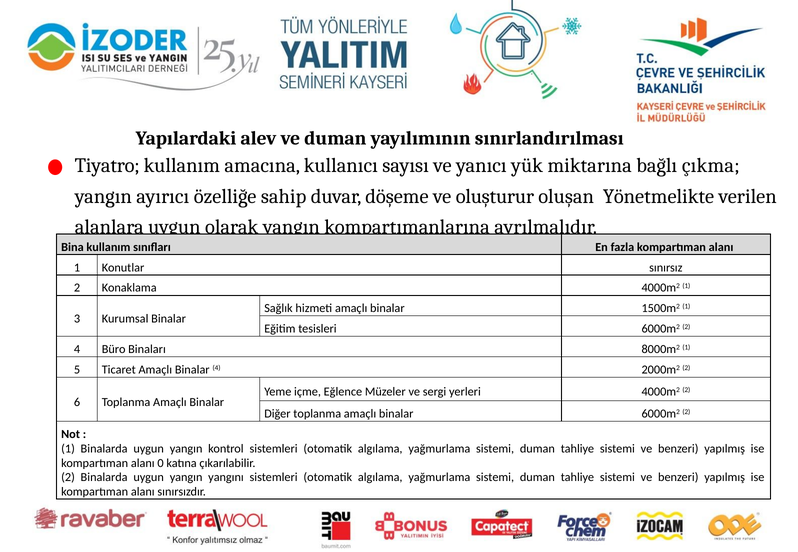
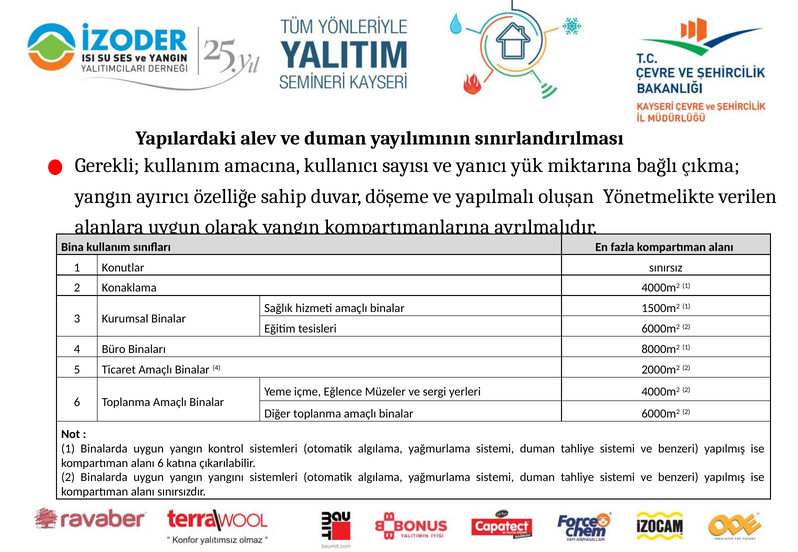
Tiyatro: Tiyatro -> Gerekli (107, 166)
oluşturur: oluşturur -> yapılmalı (495, 197)
alanı 0: 0 -> 6 (161, 464)
